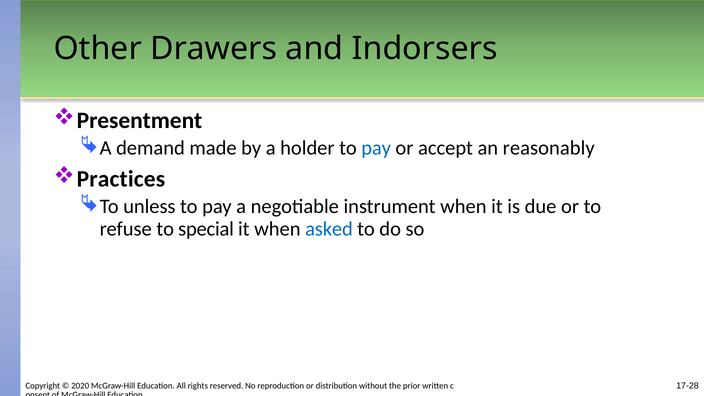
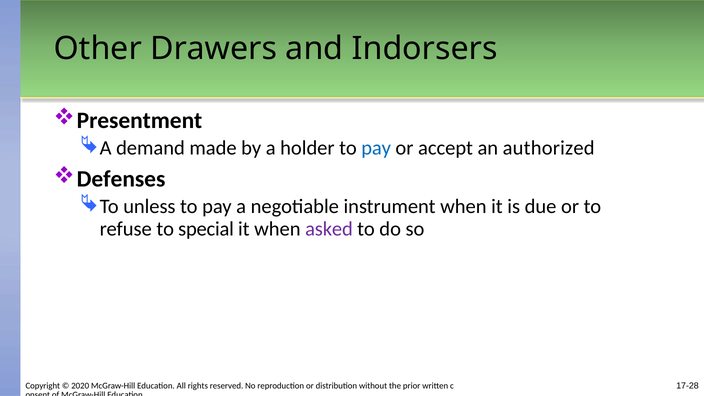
reasonably: reasonably -> authorized (549, 148)
Practices: Practices -> Defenses (121, 179)
asked colour: blue -> purple (329, 229)
